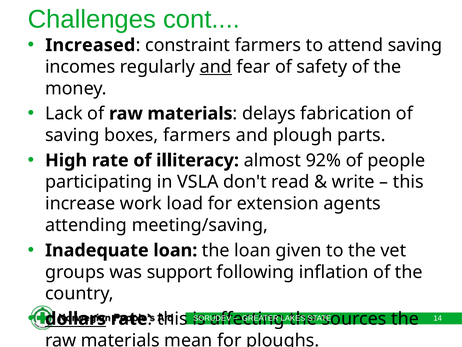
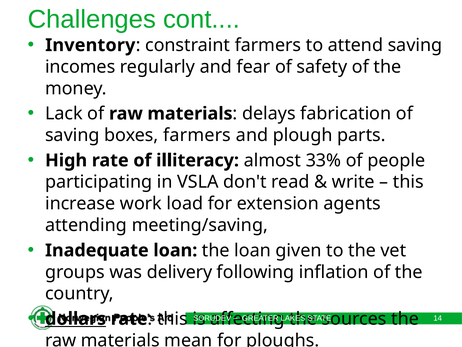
Increased: Increased -> Inventory (90, 45)
and underline: present -> none (216, 67)
92%: 92% -> 33% (323, 160)
support: support -> delivery (179, 272)
